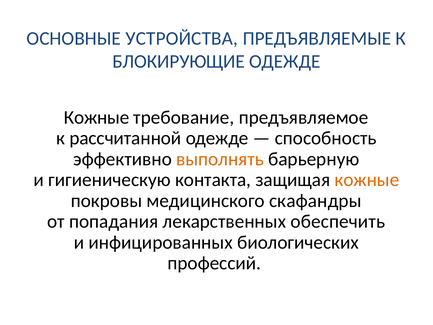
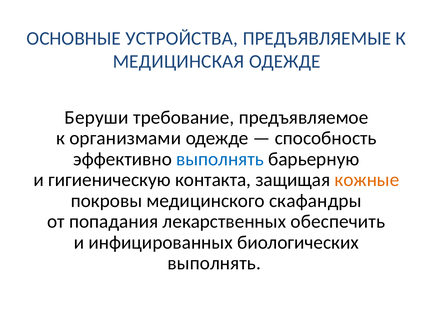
БЛОКИРУЮЩИЕ: БЛОКИРУЮЩИЕ -> МЕДИЦИНСКАЯ (178, 61)
Кожные: Кожные -> Беруши (97, 117)
рассчитанной: рассчитанной -> организмами (125, 138)
выполнять colour: orange -> blue (220, 159)
профессий: профессий -> выполнять (214, 263)
